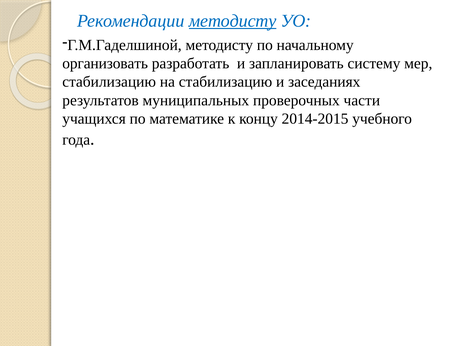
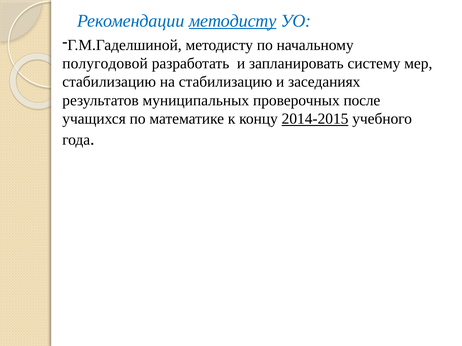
организовать: организовать -> полугодовой (105, 64)
части: части -> после (362, 101)
2014-2015 underline: none -> present (315, 119)
